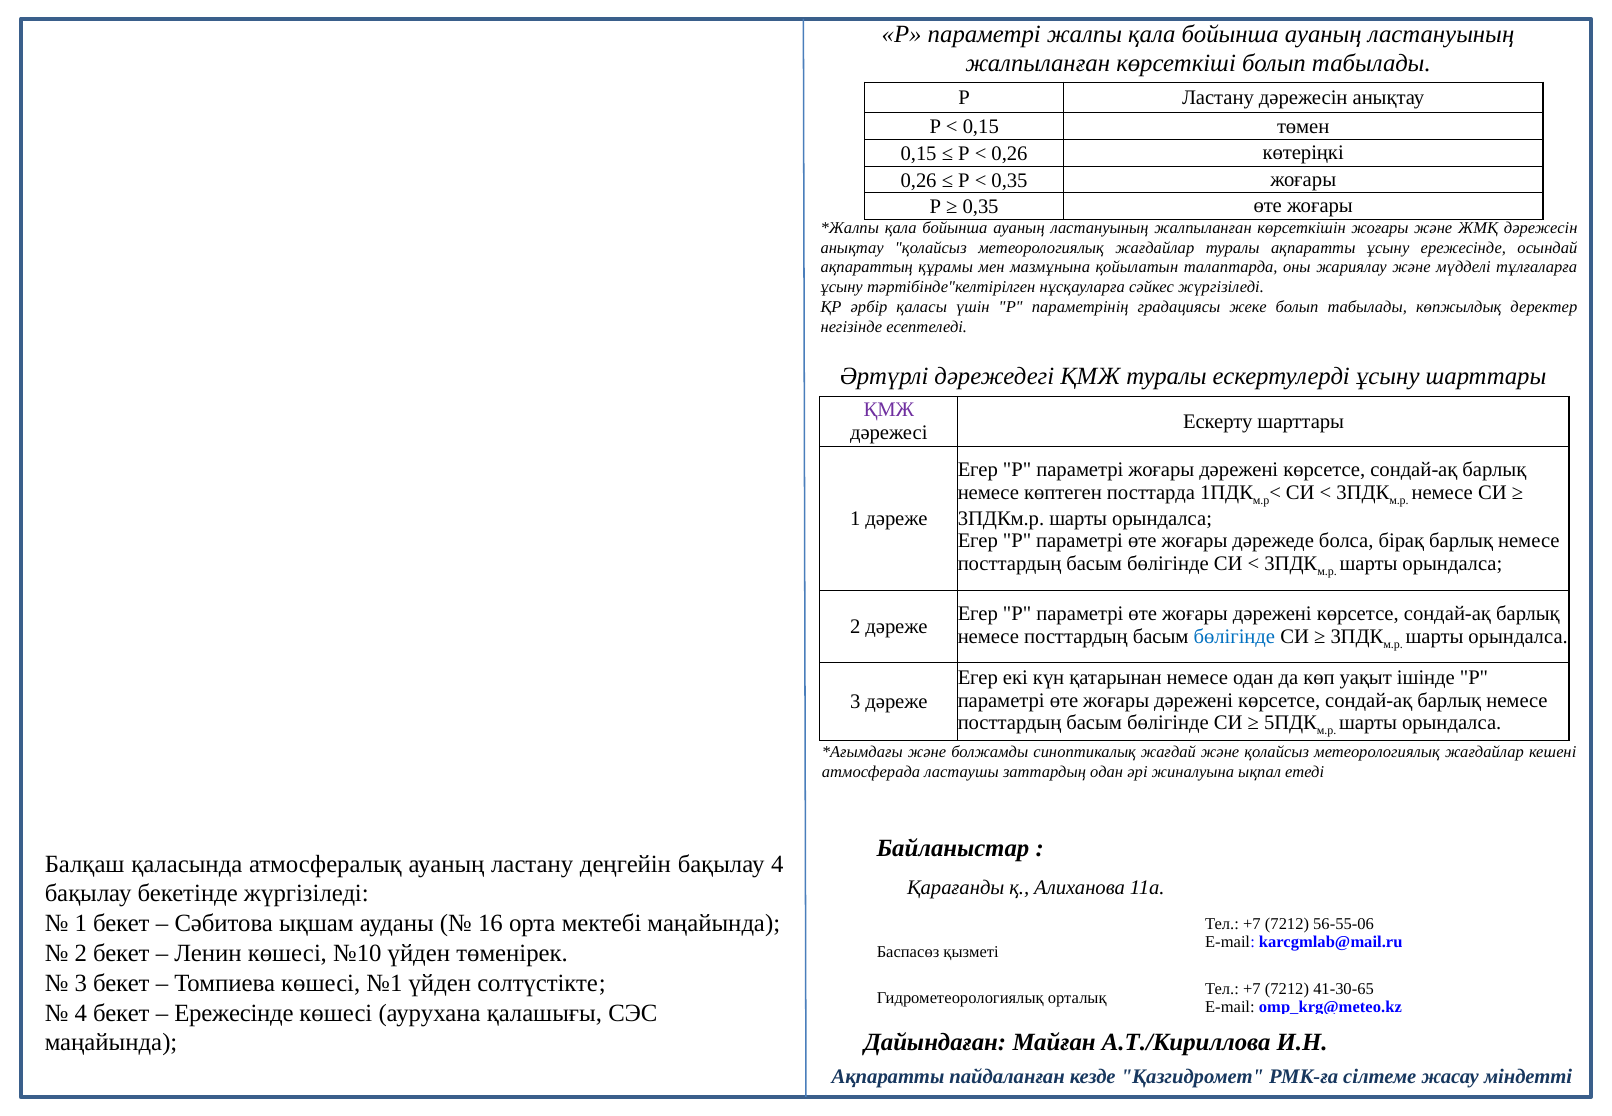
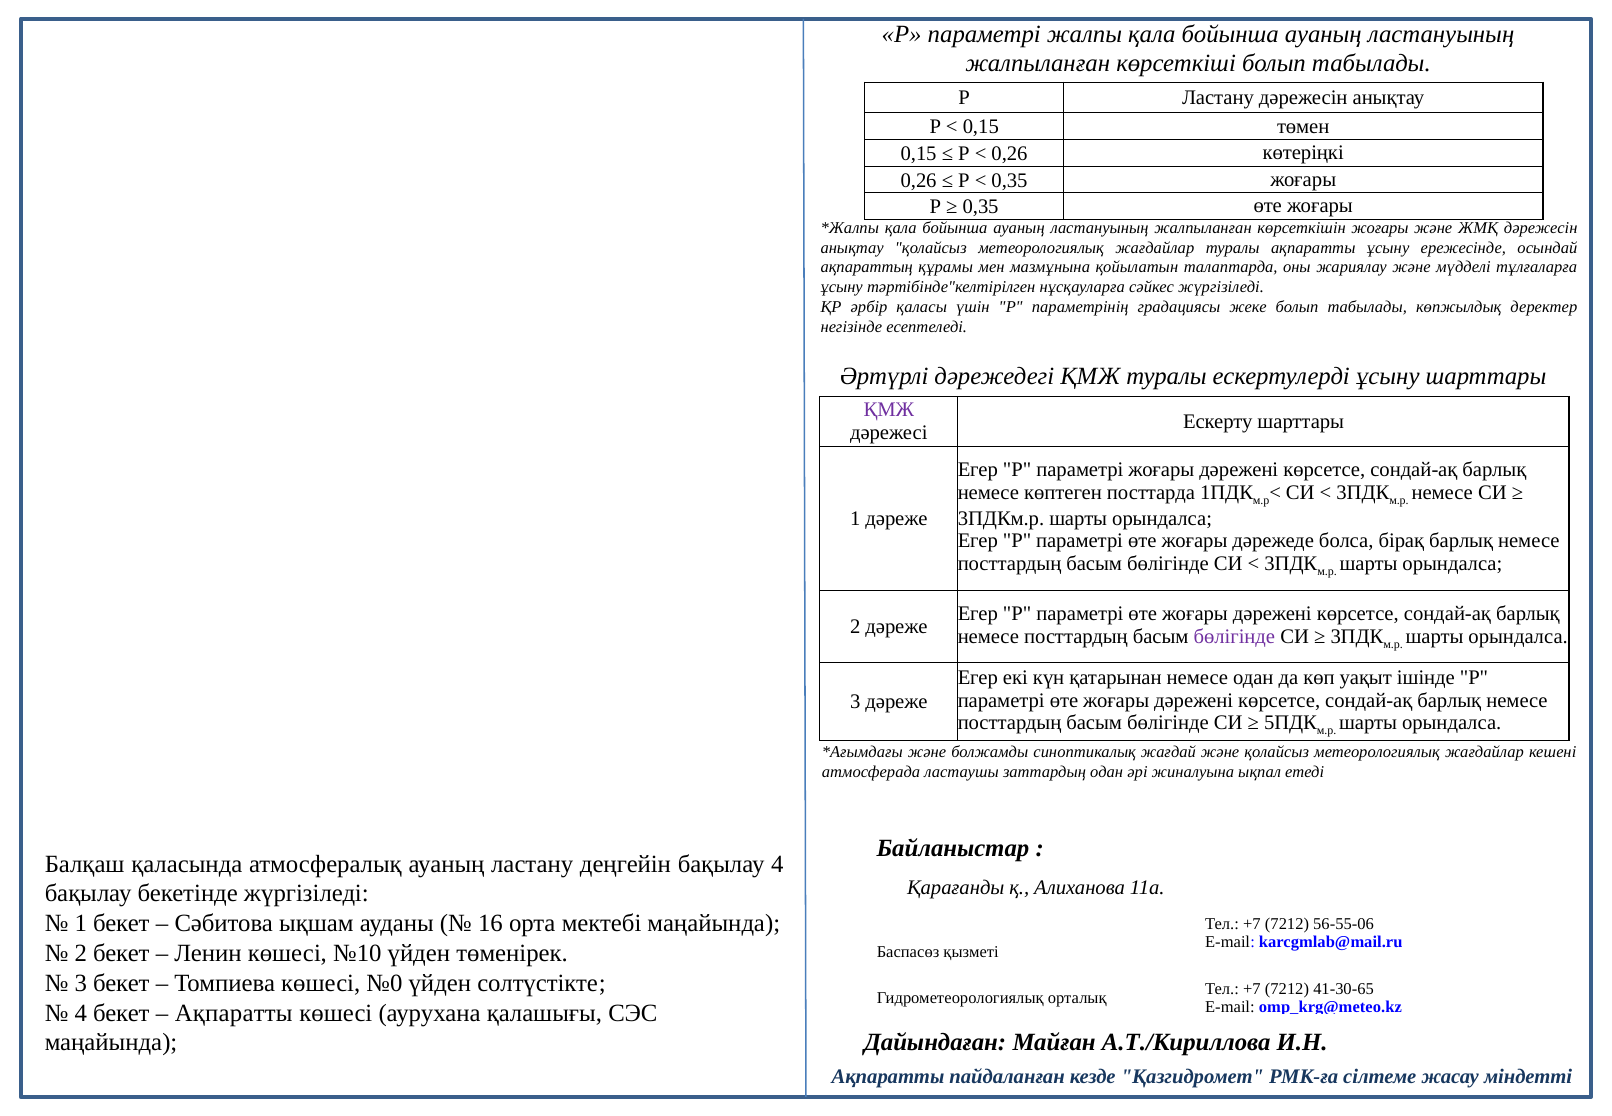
бөлігінде colour: blue -> purple (1234, 636)
№1: №1 -> №0 (384, 983)
Ережесінде: Ережесінде -> Ақпаратты (234, 1013)
